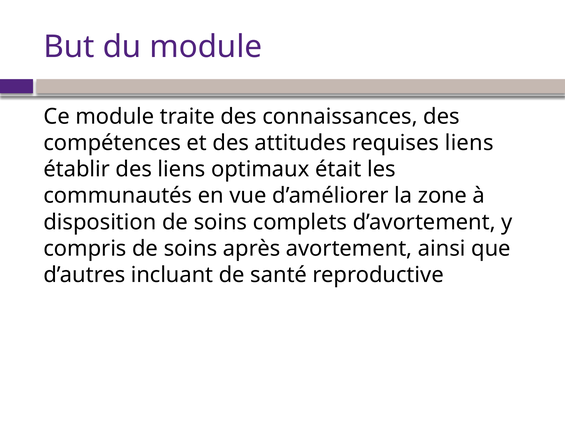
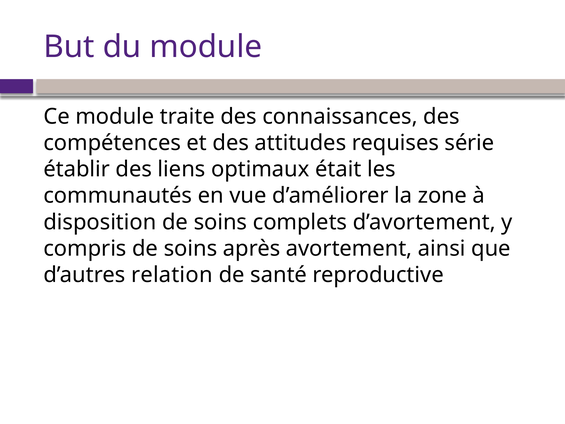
requises liens: liens -> série (469, 143)
incluant: incluant -> relation (172, 275)
